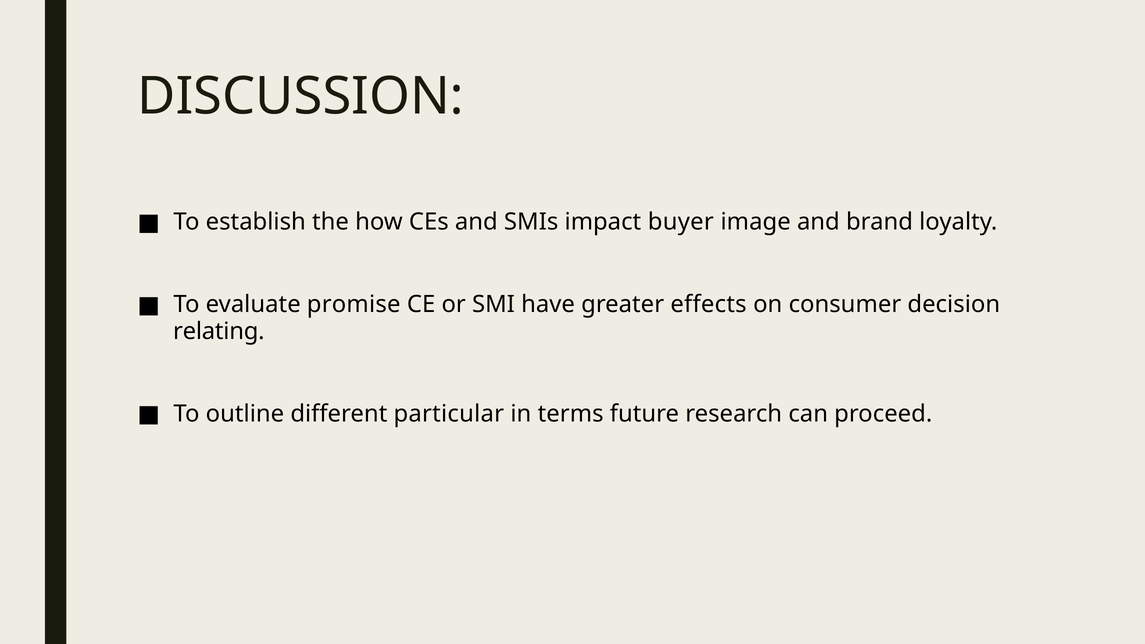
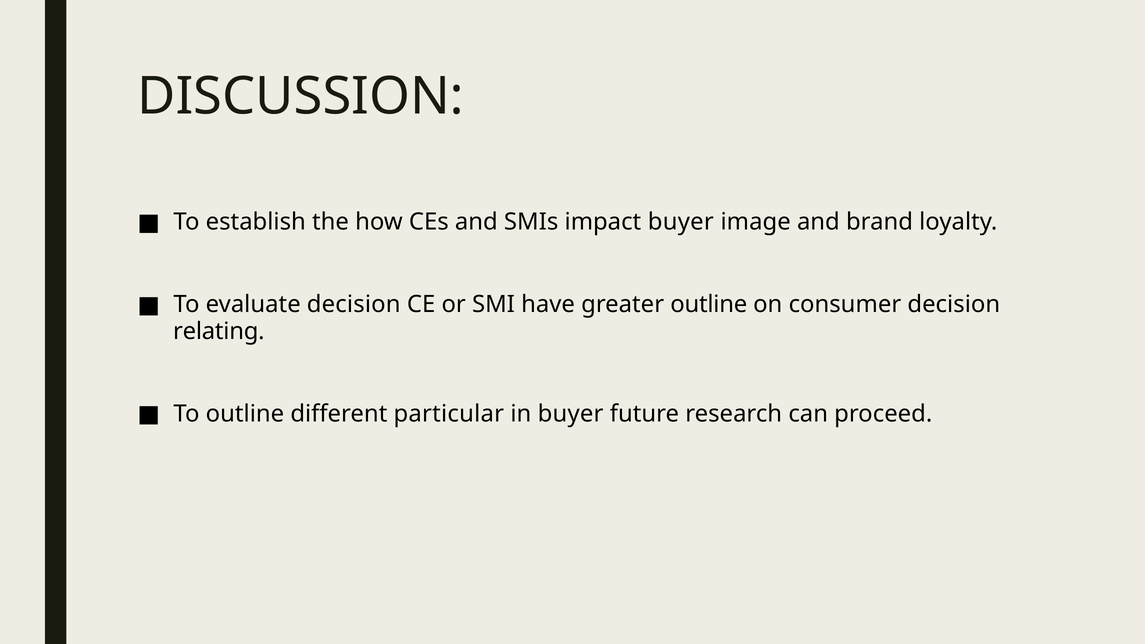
evaluate promise: promise -> decision (354, 304)
greater effects: effects -> outline (709, 304)
in terms: terms -> buyer (571, 414)
